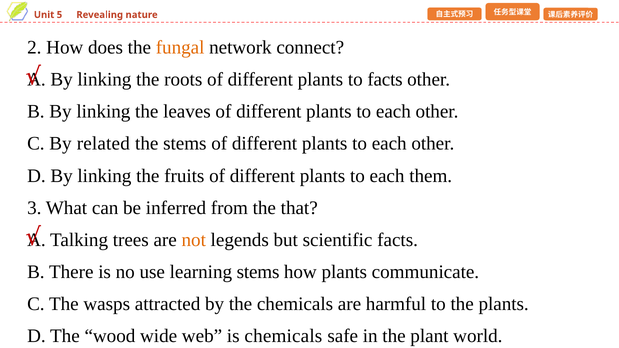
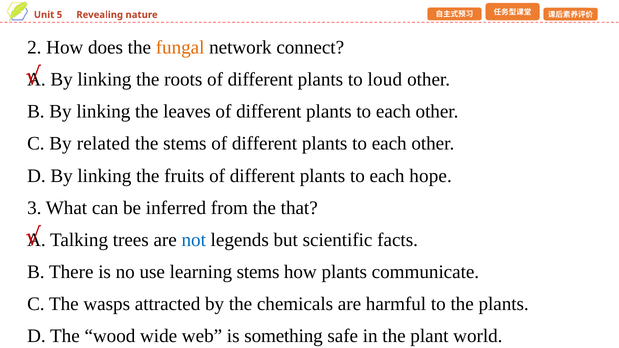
to facts: facts -> loud (385, 79)
them: them -> hope (431, 176)
not colour: orange -> blue (194, 240)
is chemicals: chemicals -> something (284, 336)
